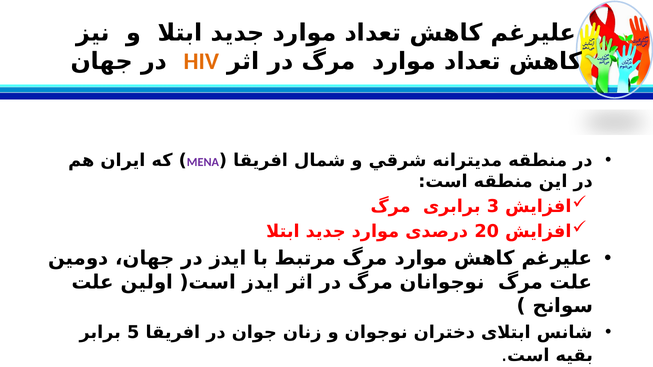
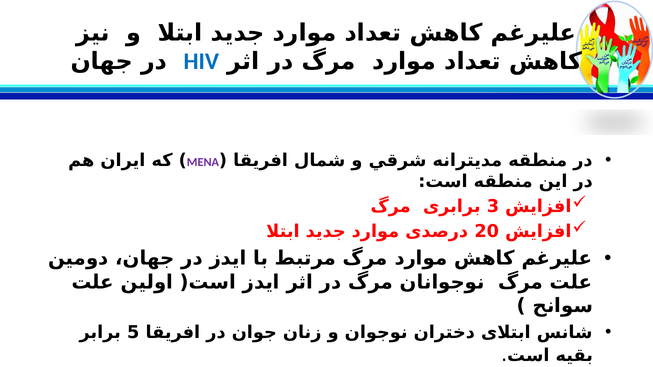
HIV colour: orange -> blue (201, 62)
